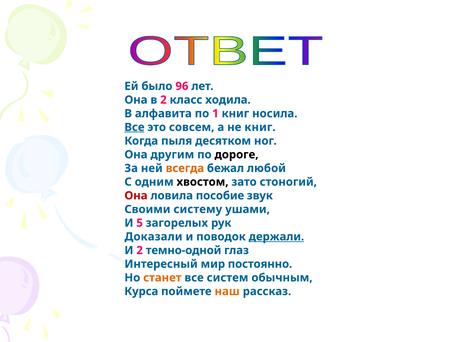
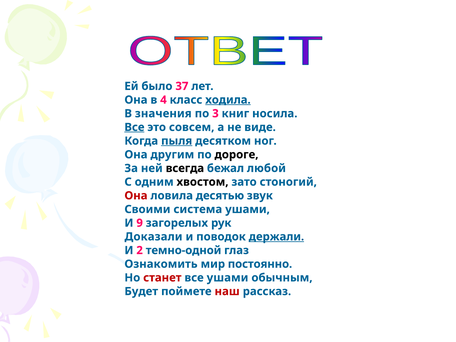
96: 96 -> 37 (182, 86)
в 2: 2 -> 4 (163, 100)
ходила underline: none -> present (228, 100)
алфавита: алфавита -> значения (163, 114)
1: 1 -> 3 (215, 114)
не книг: книг -> виде (260, 127)
пыля underline: none -> present (177, 141)
всегда colour: orange -> black (185, 168)
пособие: пособие -> десятью (220, 196)
систему: систему -> система (198, 209)
5: 5 -> 9 (140, 223)
Интересный: Интересный -> Ознакомить (161, 264)
станет colour: orange -> red (162, 278)
все систем: систем -> ушами (228, 278)
Курса: Курса -> Будет (141, 291)
наш colour: orange -> red (227, 291)
